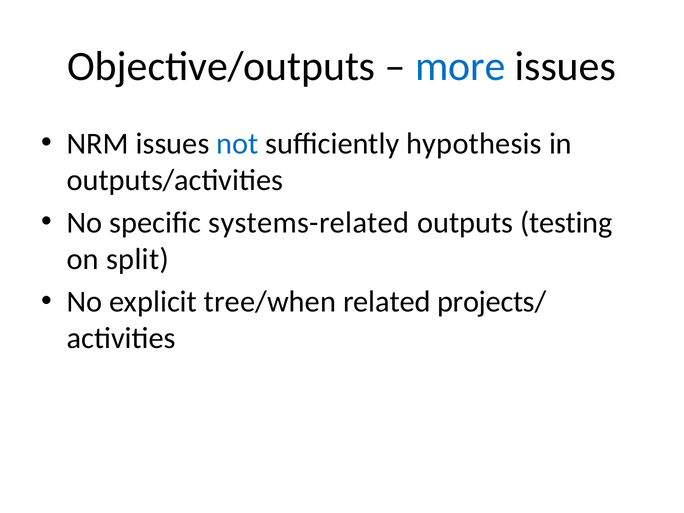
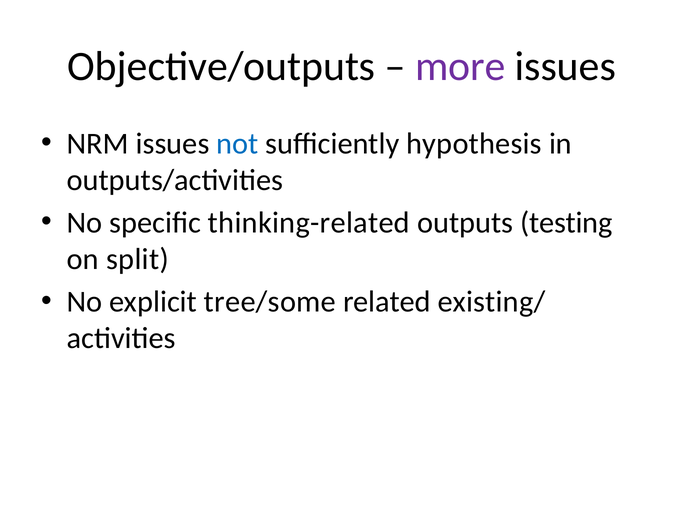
more colour: blue -> purple (460, 66)
systems-related: systems-related -> thinking-related (309, 223)
tree/when: tree/when -> tree/some (270, 302)
projects/: projects/ -> existing/ (491, 302)
